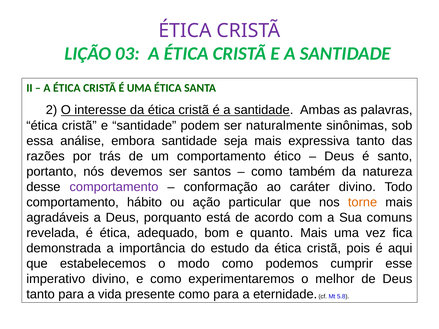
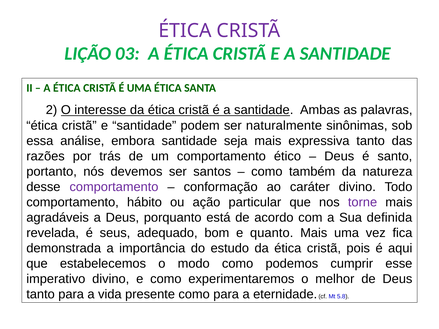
torne colour: orange -> purple (363, 202)
comuns: comuns -> definida (389, 218)
é ética: ética -> seus (115, 233)
